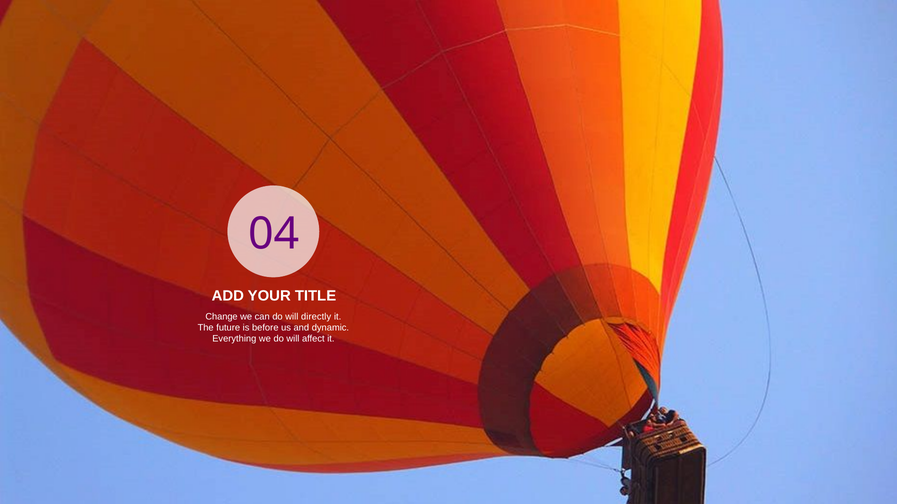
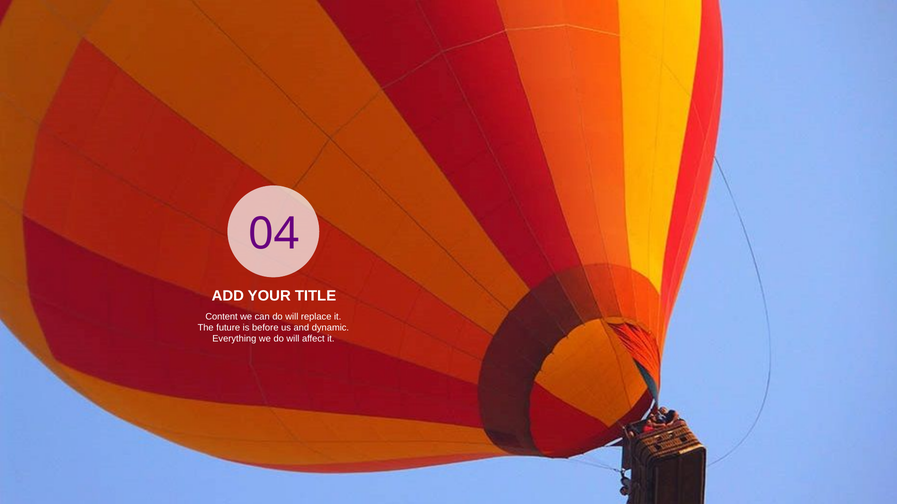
Change: Change -> Content (222, 317)
directly: directly -> replace (316, 317)
